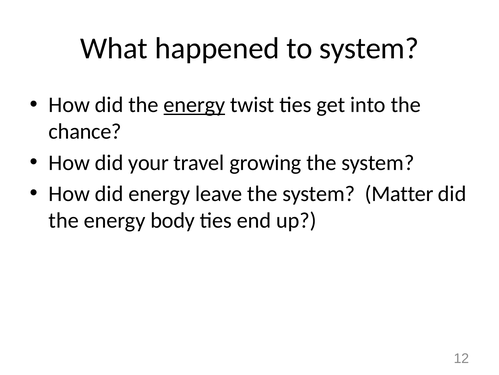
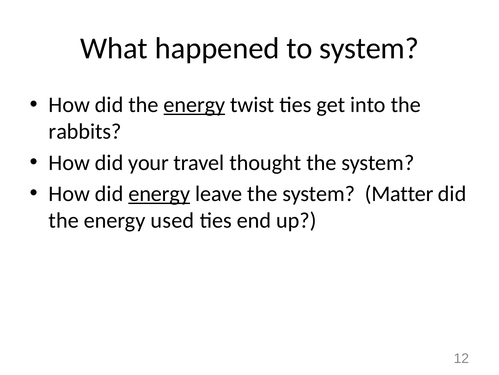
chance: chance -> rabbits (85, 131)
growing: growing -> thought (265, 162)
energy underline: none -> present (159, 193)
body: body -> used (172, 220)
